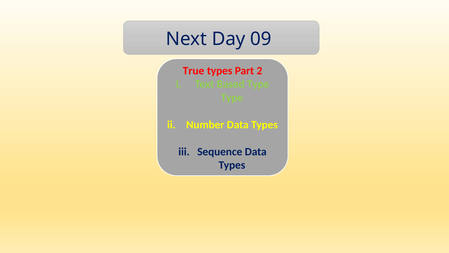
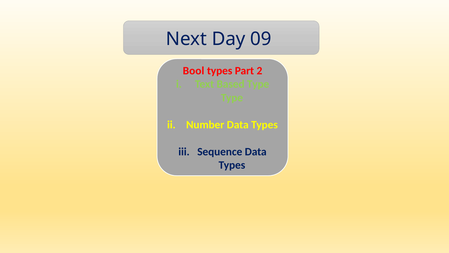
True: True -> Bool (194, 71)
